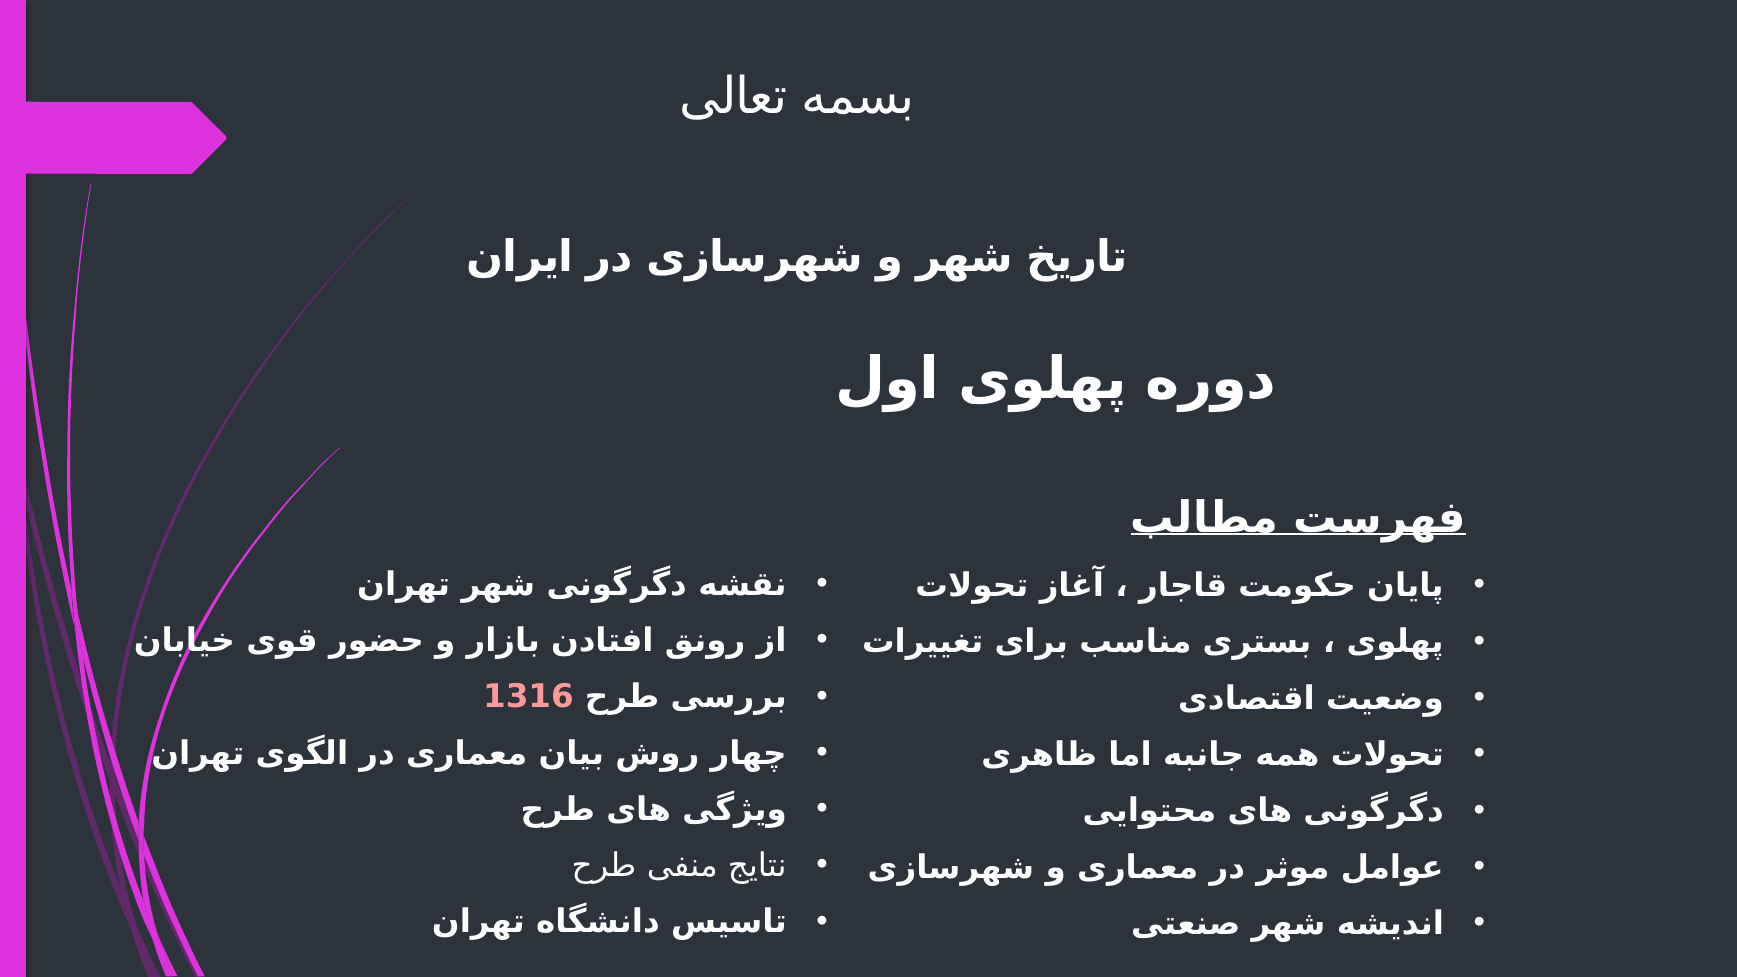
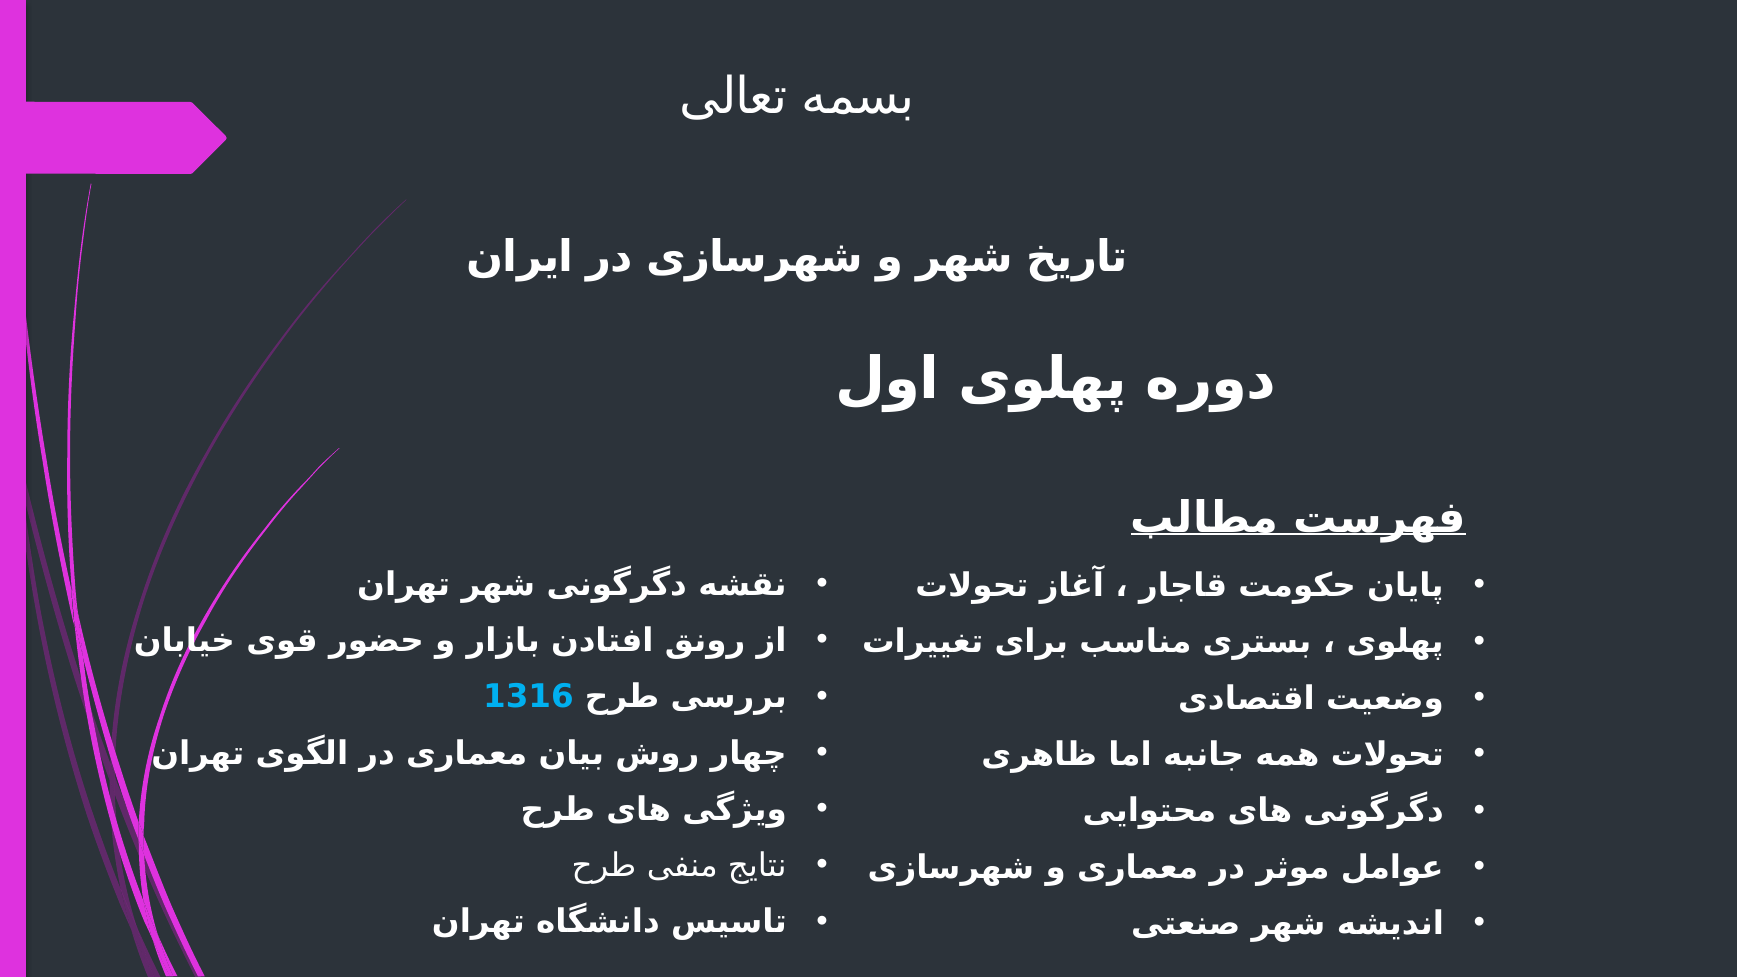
1316 colour: pink -> light blue (528, 697)
